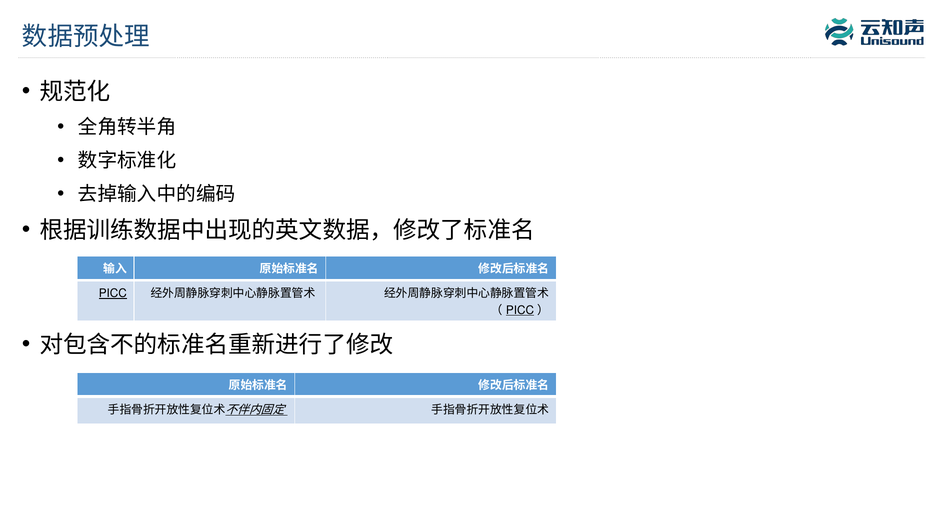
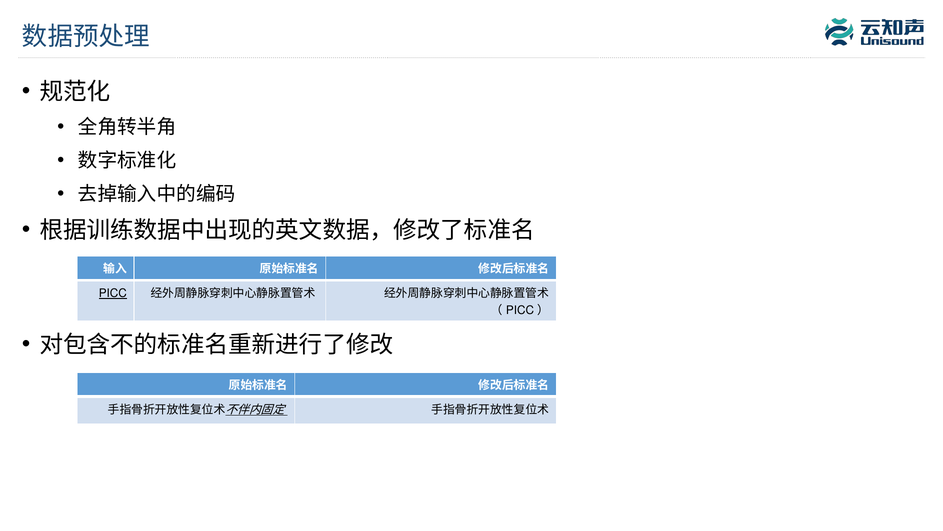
PICC underline: present -> none (520, 310)
